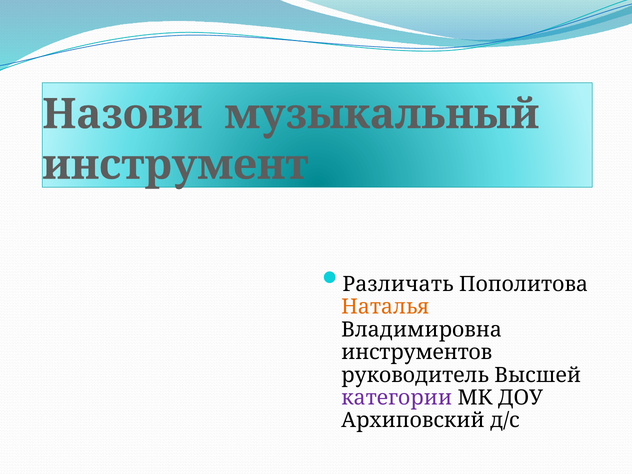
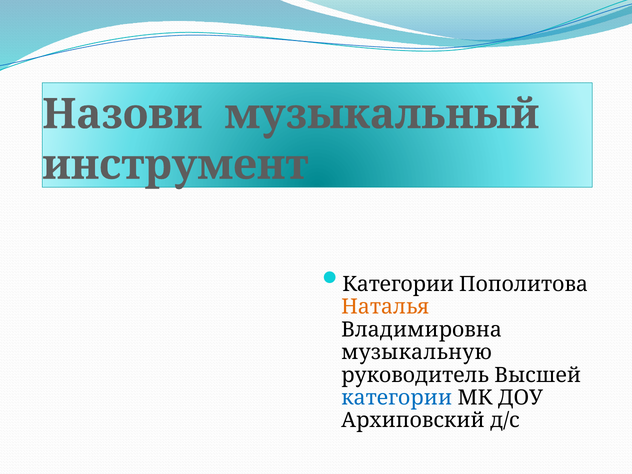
Различать: Различать -> Категории (398, 284)
инструментов: инструментов -> музыкальную (417, 352)
категории colour: purple -> blue (397, 398)
